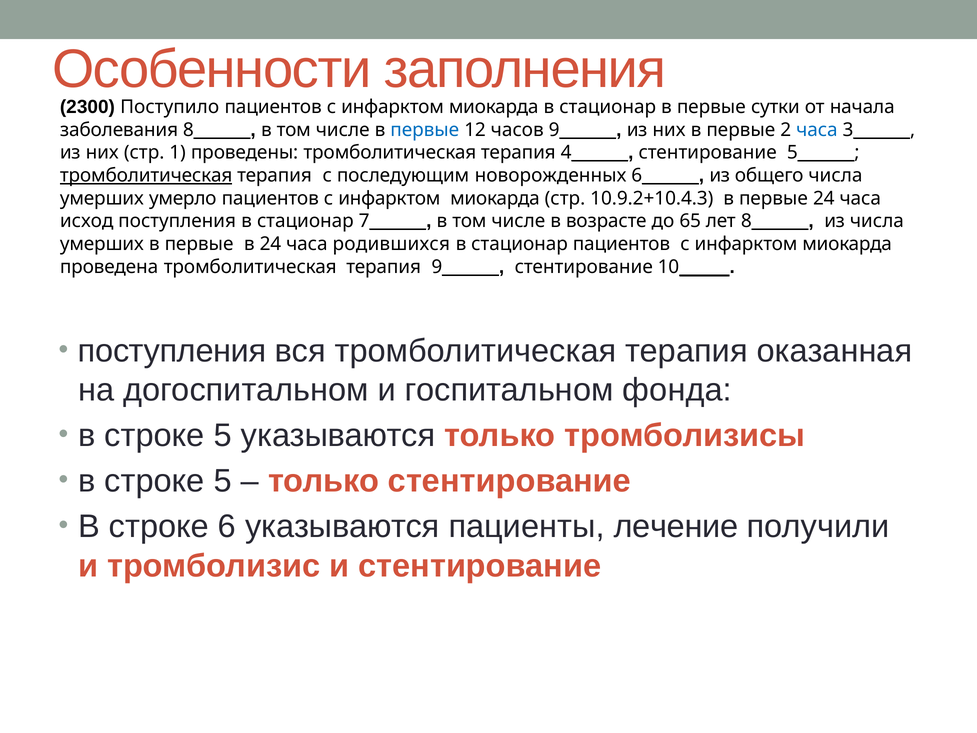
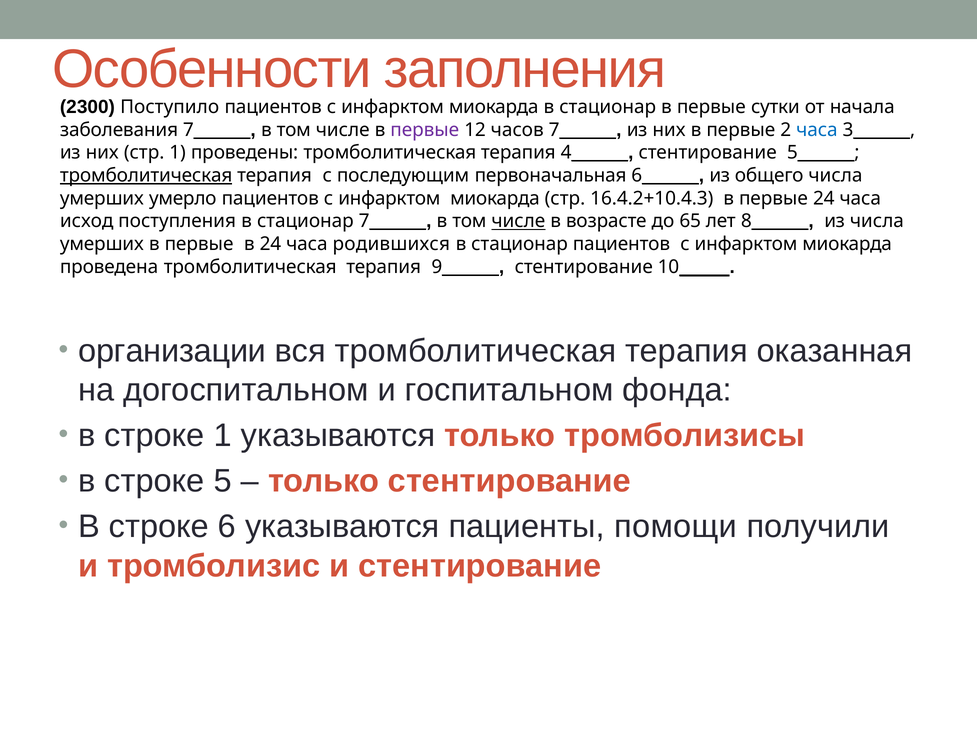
заболевания 8: 8 -> 7 (188, 130)
первые colour: blue -> purple (425, 130)
часов 9: 9 -> 7 (554, 130)
новорожденных: новорожденных -> первоначальная (551, 176)
10.9.2+10.4.3: 10.9.2+10.4.3 -> 16.4.2+10.4.3 (652, 198)
числе underline: none -> present (518, 221)
поступления: поступления -> организации (172, 351)
5: 5 -> 1 (223, 435)
лечение: лечение -> помощи (676, 527)
